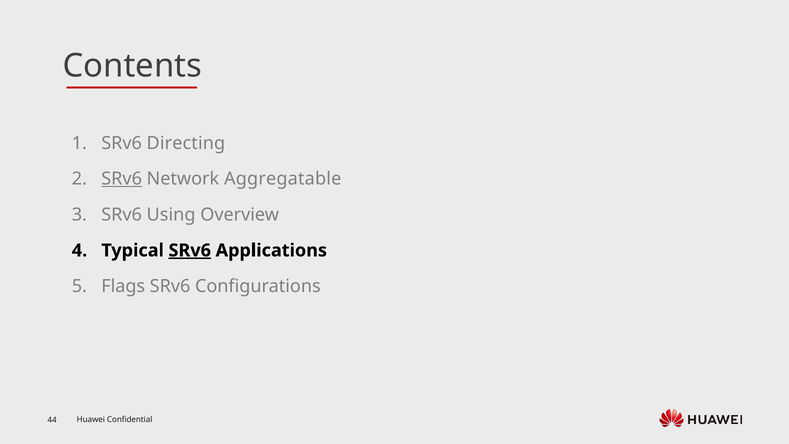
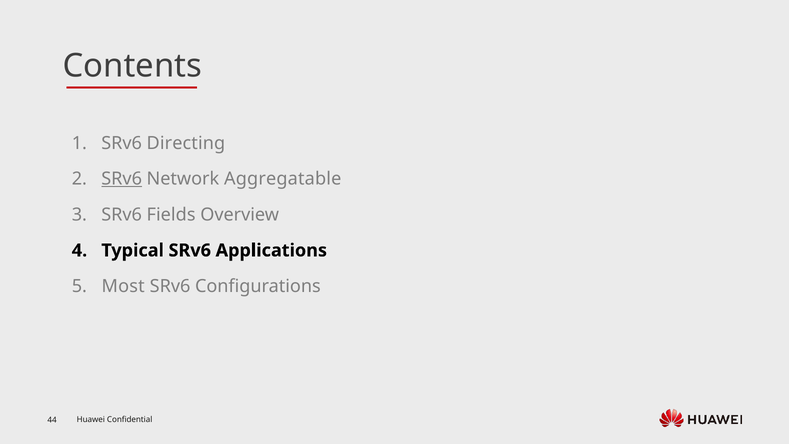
Using: Using -> Fields (171, 215)
SRv6 underline: present -> none (190, 250)
Flags: Flags -> Most (123, 286)
